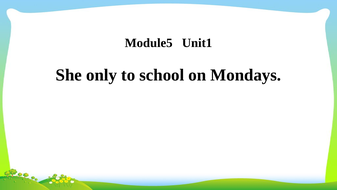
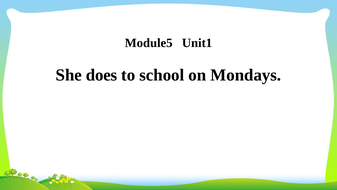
only: only -> does (102, 75)
